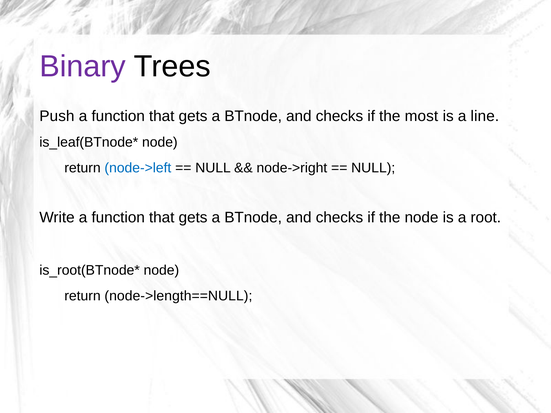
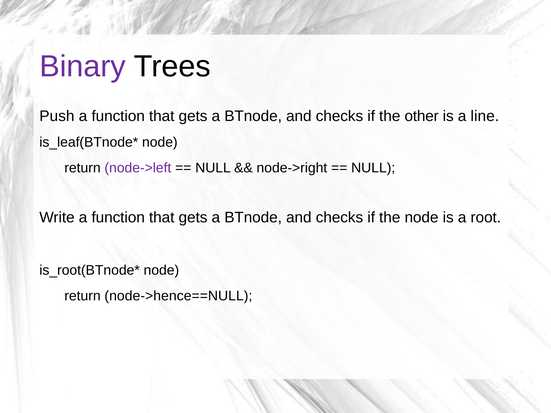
most: most -> other (422, 116)
node->left colour: blue -> purple (138, 168)
node->length==NULL: node->length==NULL -> node->hence==NULL (178, 296)
